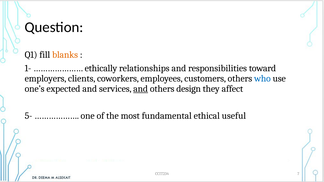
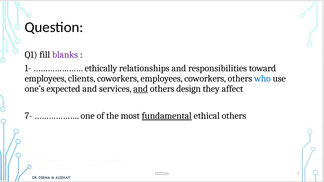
blanks colour: orange -> purple (65, 55)
employers: employers -> employees (46, 79)
employees customers: customers -> coworkers (205, 79)
5-: 5- -> 7- (28, 116)
fundamental underline: none -> present (167, 116)
ethical useful: useful -> others (234, 116)
